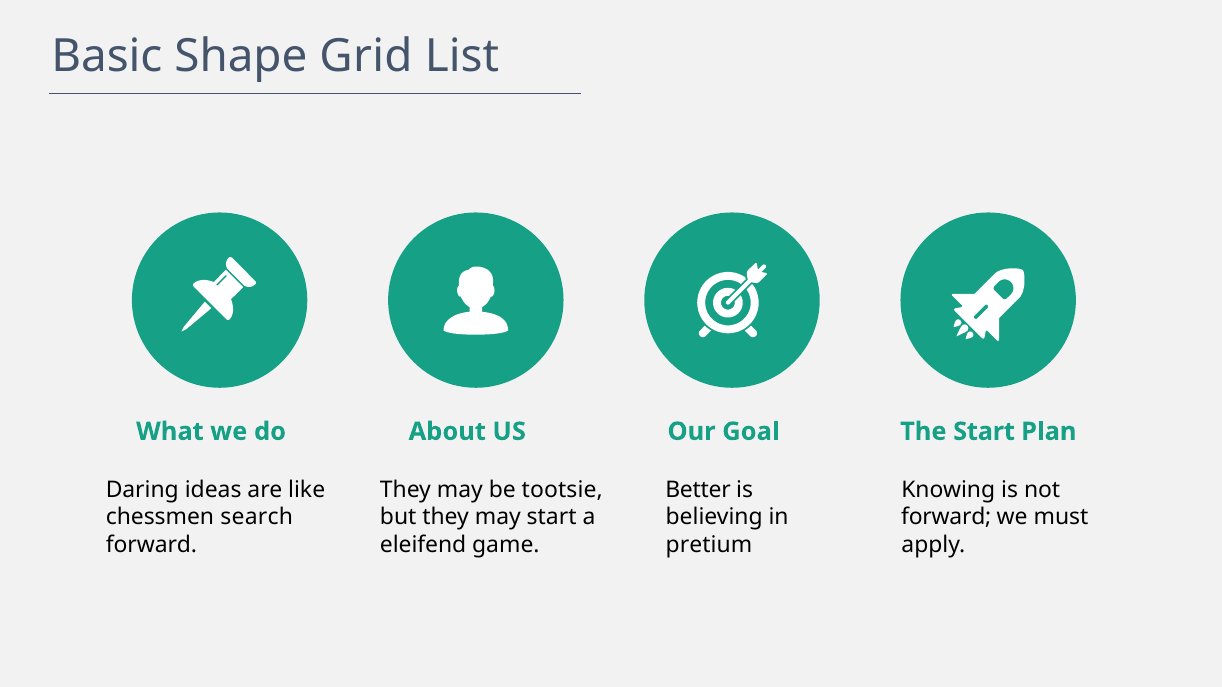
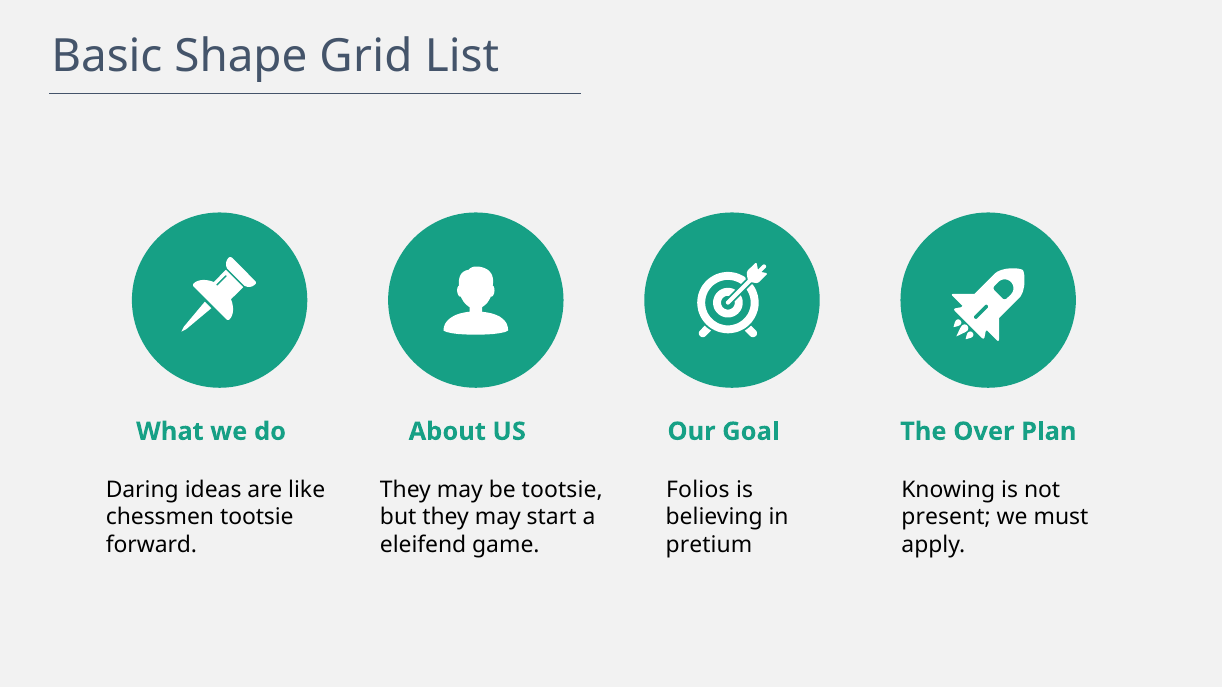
The Start: Start -> Over (984, 432)
Better: Better -> Folios (698, 490)
chessmen search: search -> tootsie (257, 518)
forward: forward -> present (946, 518)
